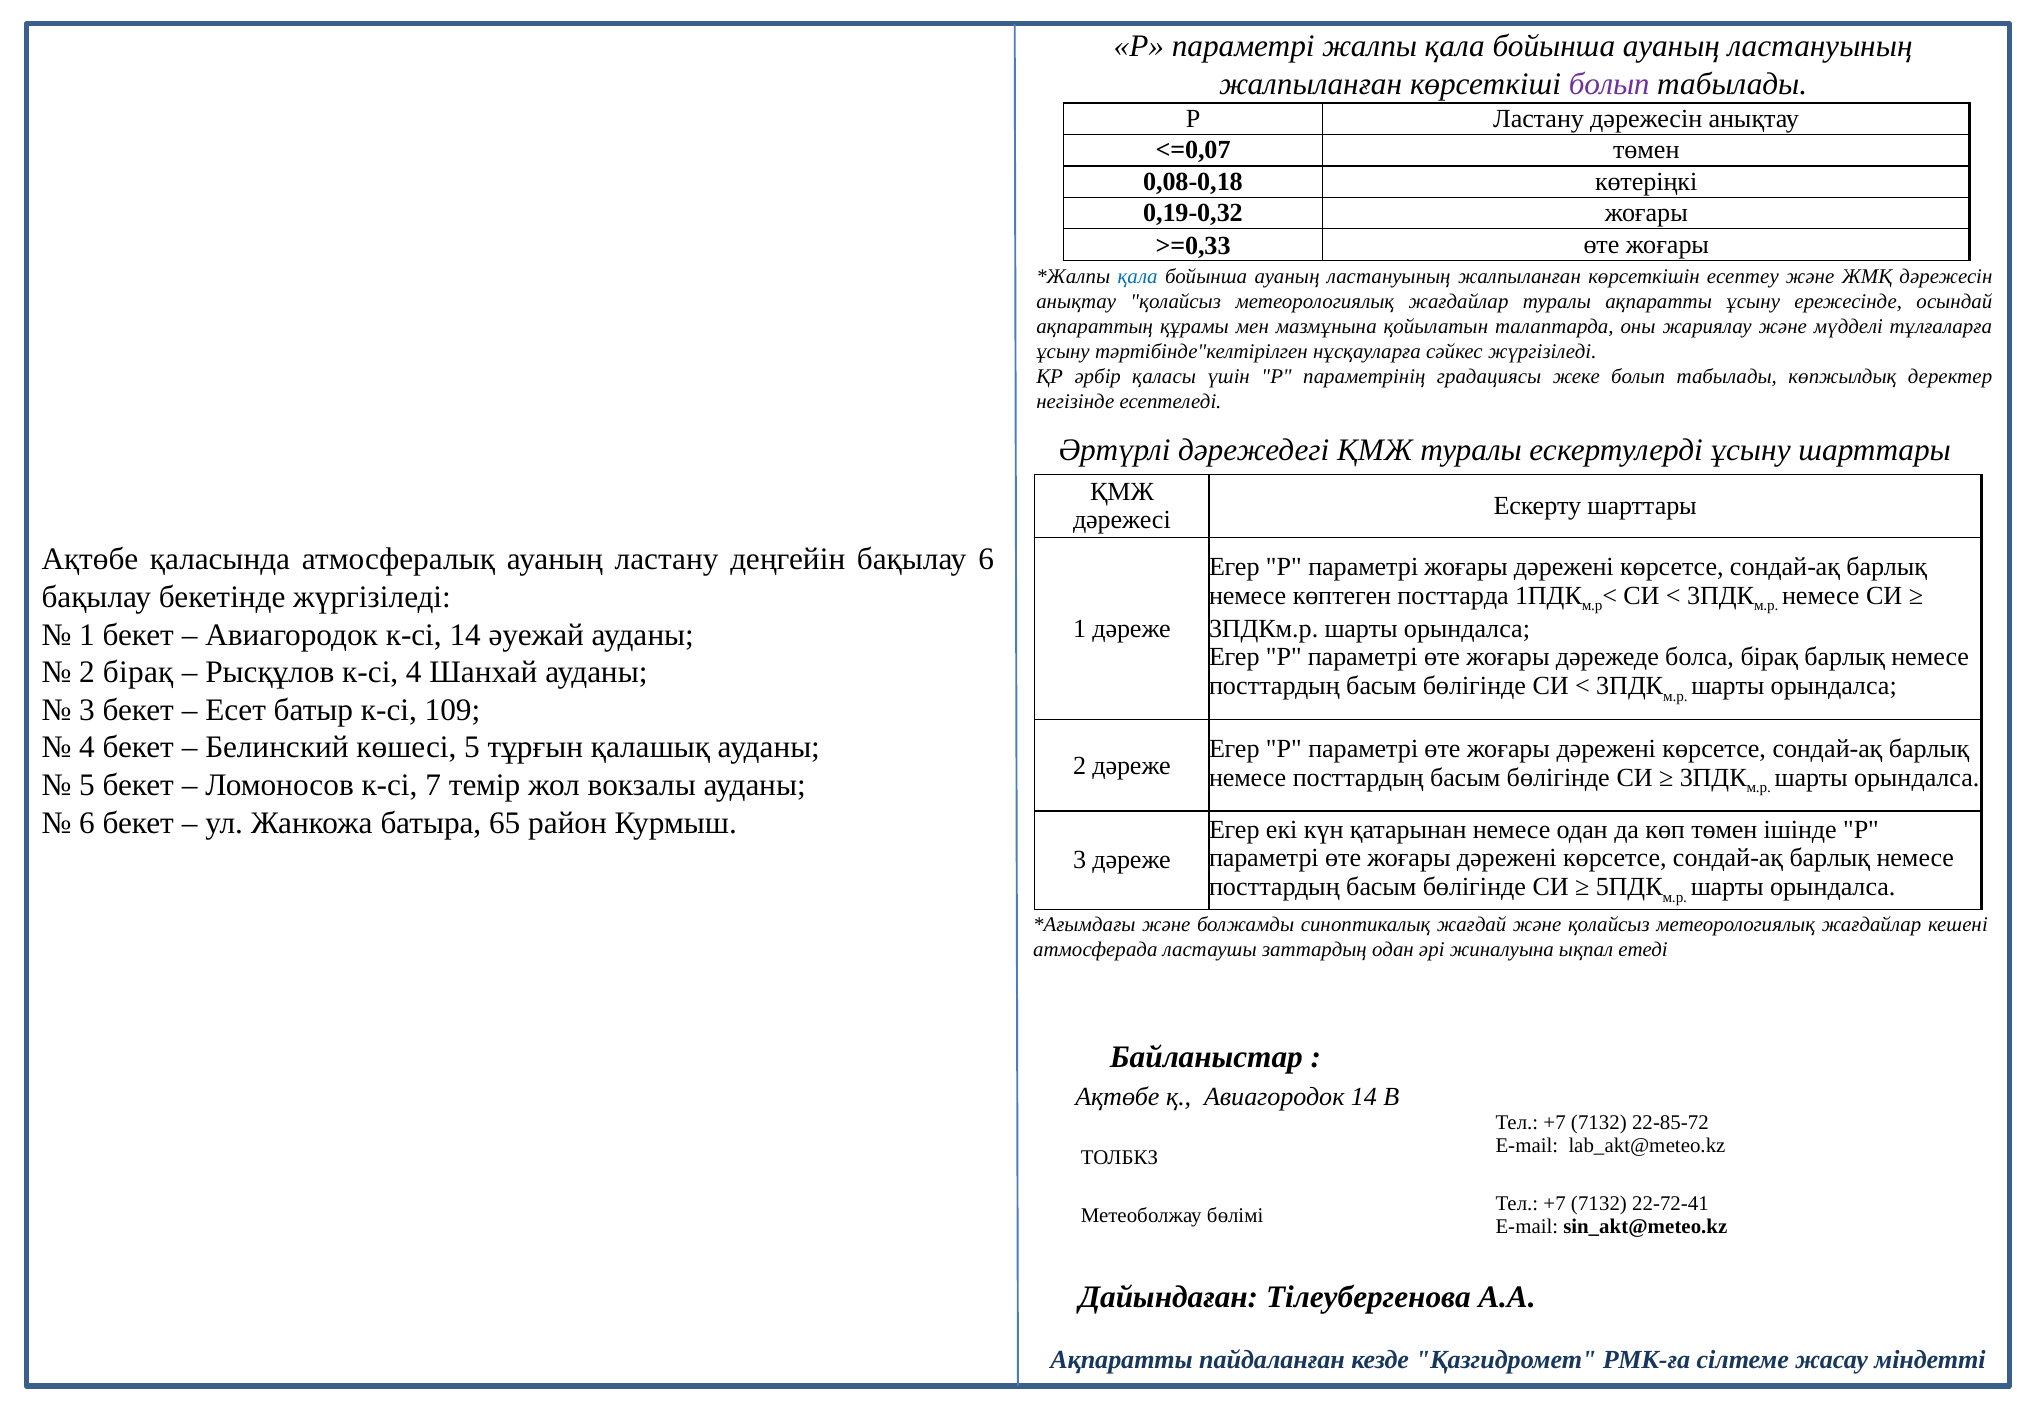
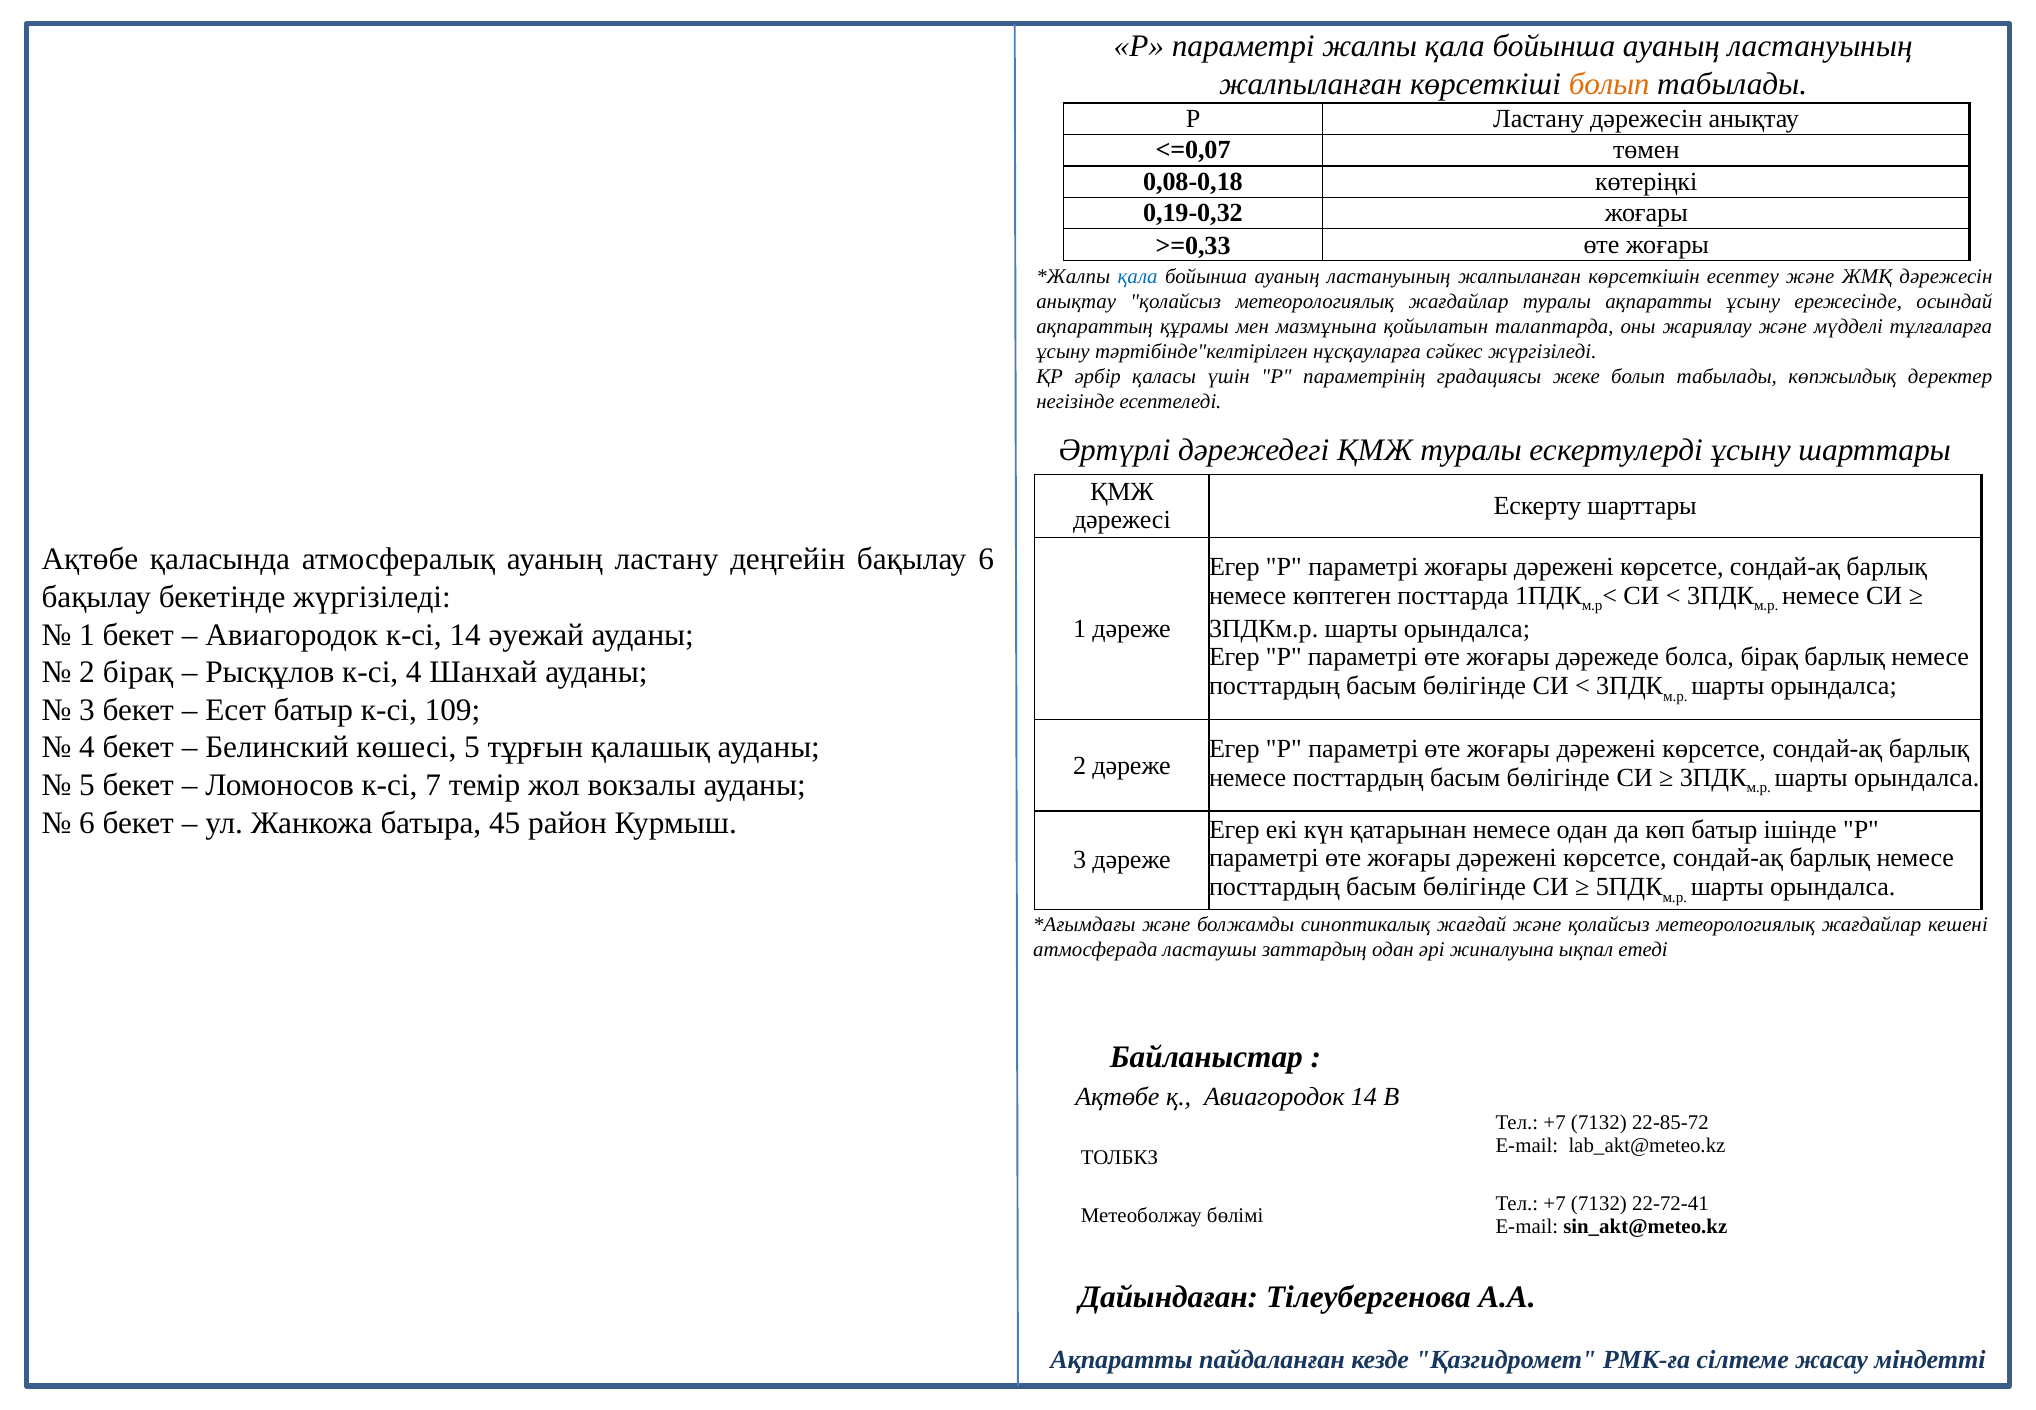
болып colour: purple -> orange (1609, 84)
65: 65 -> 45 (505, 823)
көп төмен: төмен -> батыр (1724, 829)
